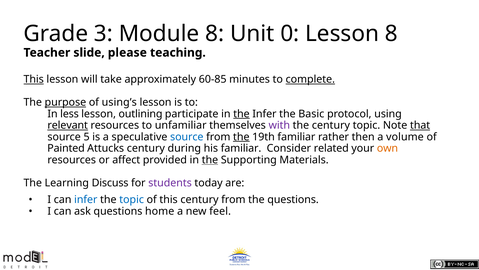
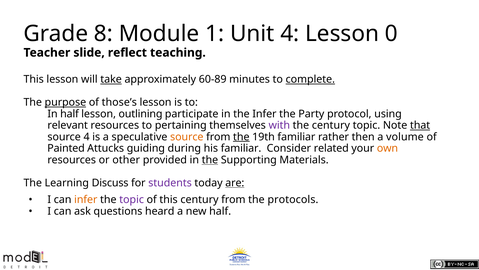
3: 3 -> 8 (103, 34)
Module 8: 8 -> 1 (215, 34)
Unit 0: 0 -> 4 (290, 34)
Lesson 8: 8 -> 0 (391, 34)
please: please -> reflect (127, 53)
This underline: present -> none (34, 79)
take underline: none -> present (111, 79)
60-85: 60-85 -> 60-89 (213, 79)
using’s: using’s -> those’s (119, 102)
In less: less -> half (70, 114)
the underline: present -> none (241, 114)
Basic: Basic -> Party (311, 114)
relevant underline: present -> none (68, 125)
unfamiliar: unfamiliar -> pertaining (181, 125)
source 5: 5 -> 4 (87, 137)
source colour: blue -> orange (187, 137)
Attucks century: century -> guiding (146, 148)
affect: affect -> other (126, 160)
are underline: none -> present (235, 183)
infer colour: blue -> orange (86, 199)
topic colour: blue -> purple (132, 199)
the questions: questions -> protocols (293, 199)
home: home -> heard (160, 211)
new feel: feel -> half (220, 211)
